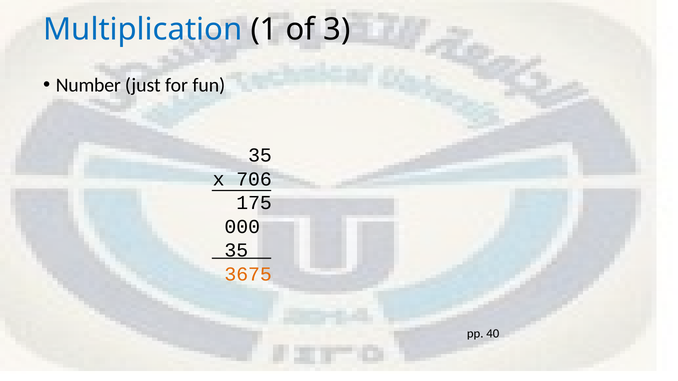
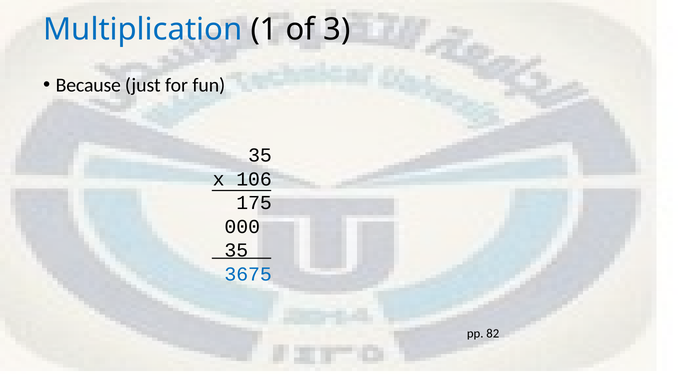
Number: Number -> Because (88, 85)
706: 706 -> 106 (254, 179)
3675 colour: orange -> blue (248, 274)
40: 40 -> 82 (493, 334)
